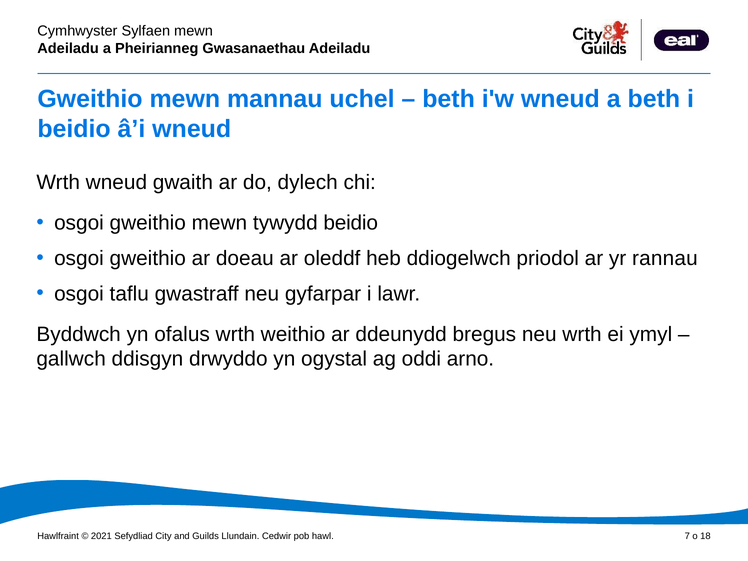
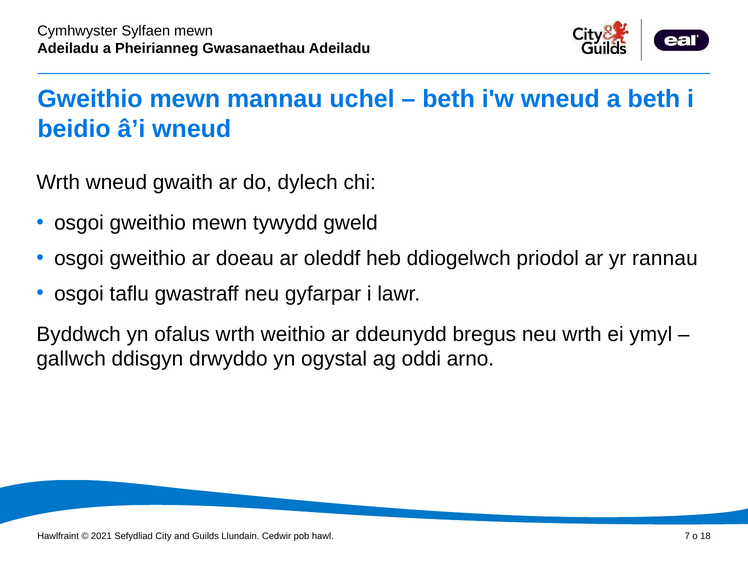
tywydd beidio: beidio -> gweld (351, 223)
